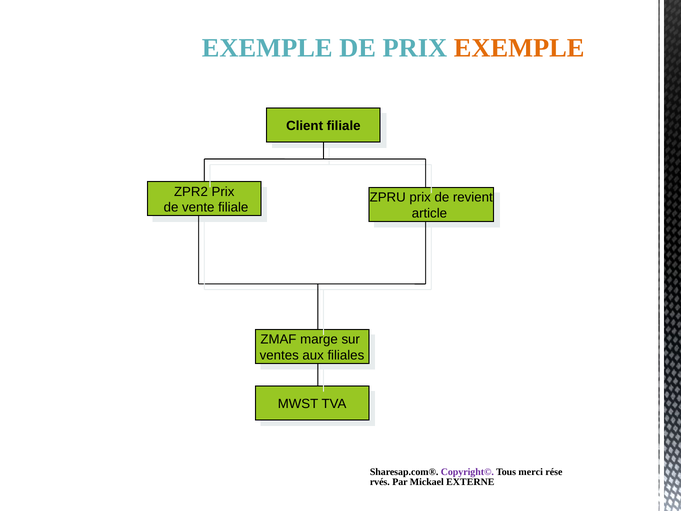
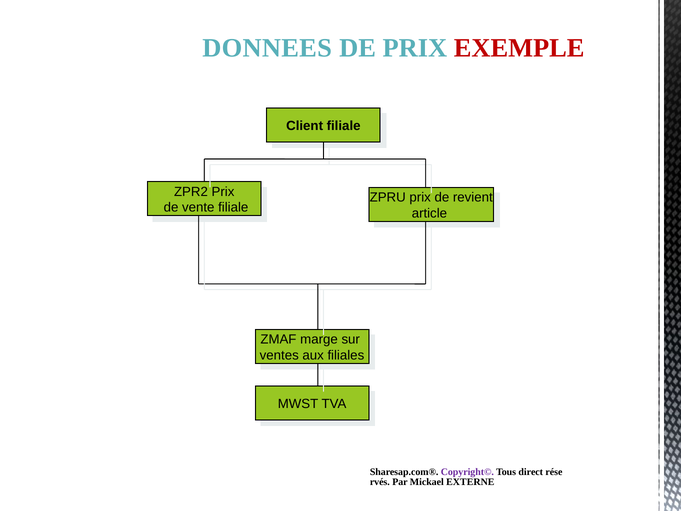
EXEMPLE: EXEMPLE -> DONNEES (267, 48)
EXEMPLE colour: orange -> red (519, 48)
merci: merci -> direct (531, 472)
